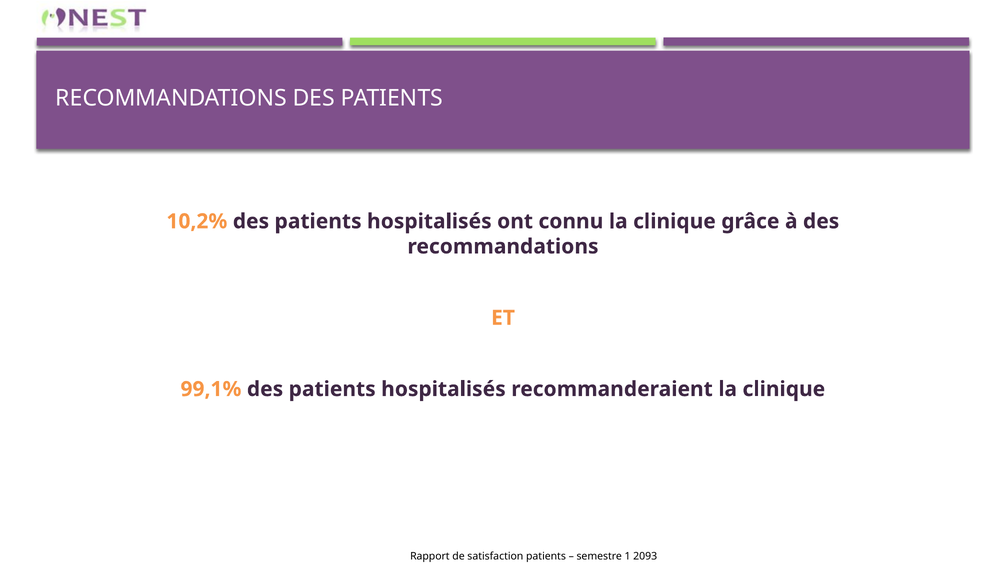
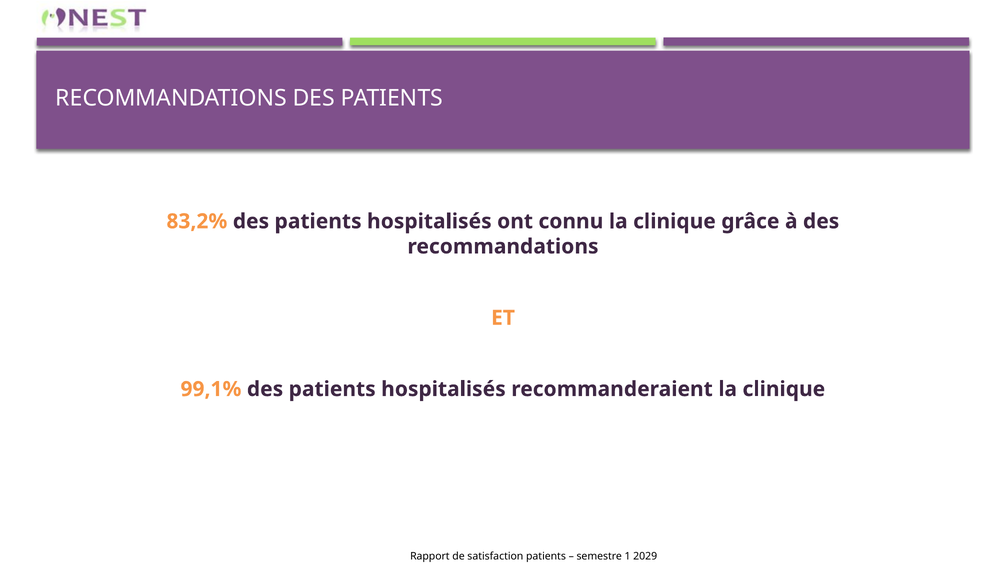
10,2%: 10,2% -> 83,2% (197, 221)
2093: 2093 -> 2029 (645, 556)
